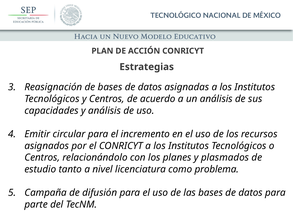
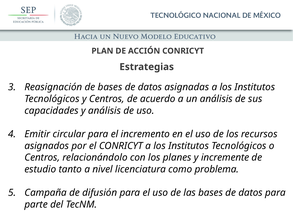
plasmados: plasmados -> incremente (225, 157)
